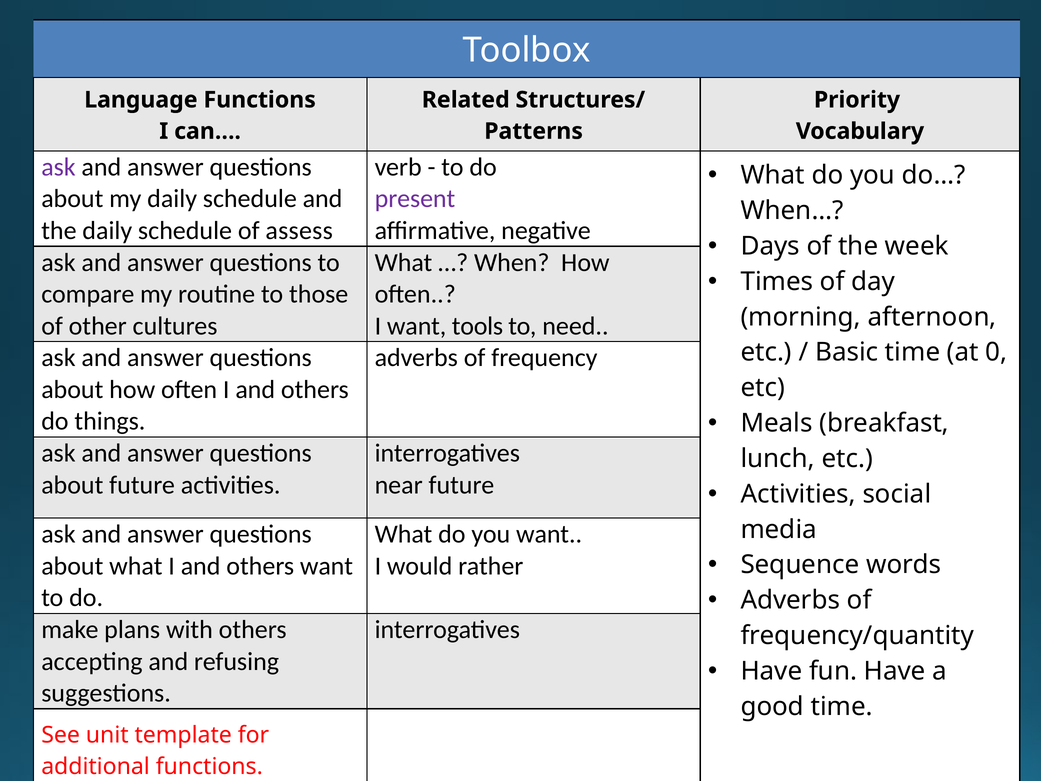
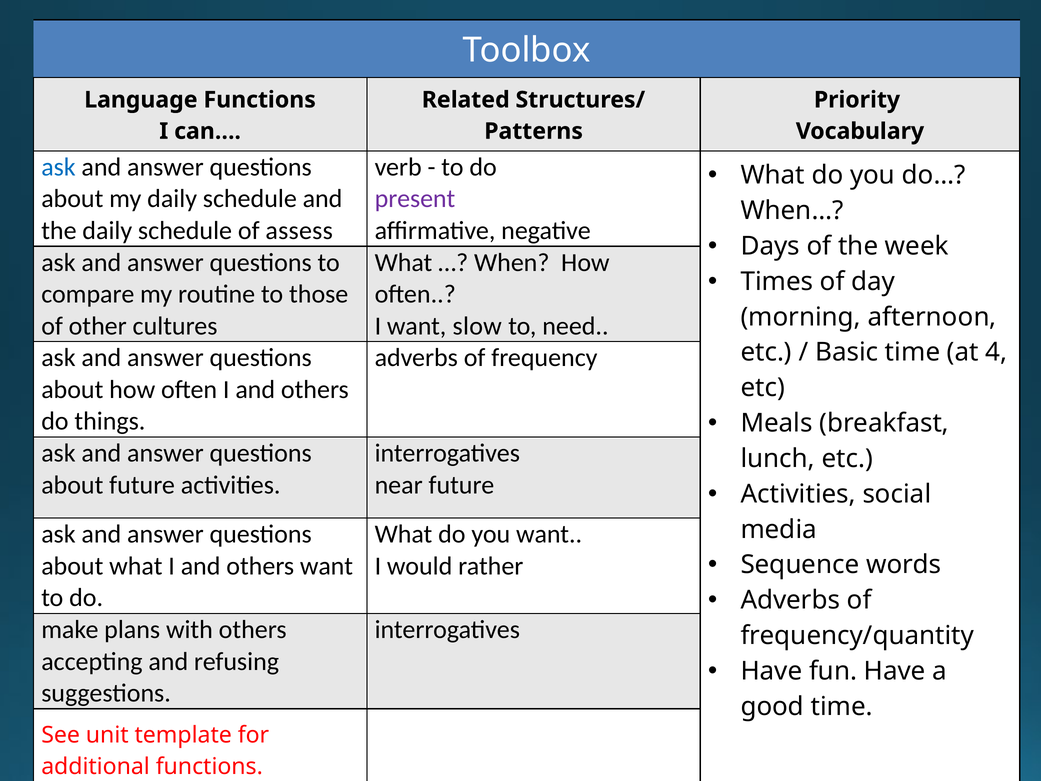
ask colour: purple -> blue (58, 167)
tools: tools -> slow (477, 326)
0: 0 -> 4 (996, 352)
